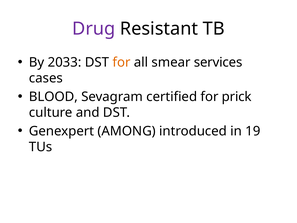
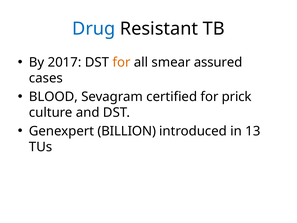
Drug colour: purple -> blue (94, 29)
2033: 2033 -> 2017 (65, 62)
services: services -> assured (218, 62)
AMONG: AMONG -> BILLION (127, 131)
19: 19 -> 13 (253, 131)
